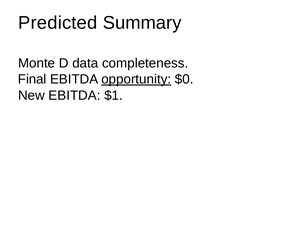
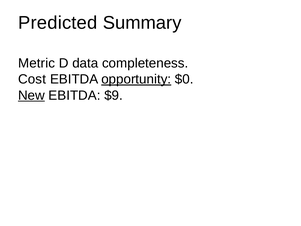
Monte: Monte -> Metric (37, 63)
Final: Final -> Cost (32, 79)
New underline: none -> present (31, 95)
$1: $1 -> $9 (114, 95)
